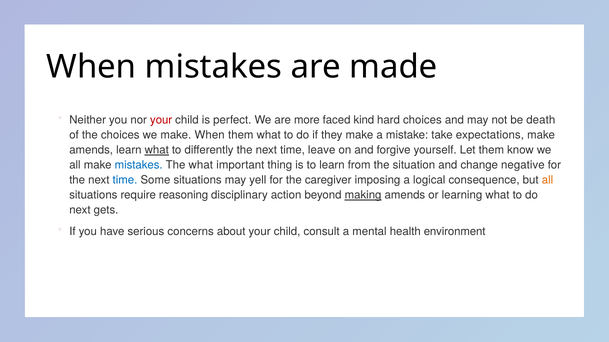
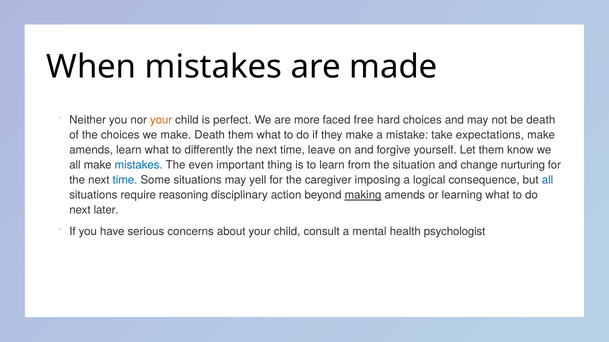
your colour: red -> orange (161, 120)
kind: kind -> free (364, 120)
make When: When -> Death (210, 135)
what underline: present -> none (157, 150)
The what: what -> even (201, 165)
negative: negative -> nurturing (523, 165)
all colour: orange -> blue (547, 180)
gets: gets -> later (106, 211)
environment: environment -> psychologist (455, 232)
